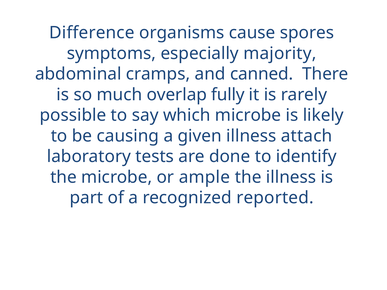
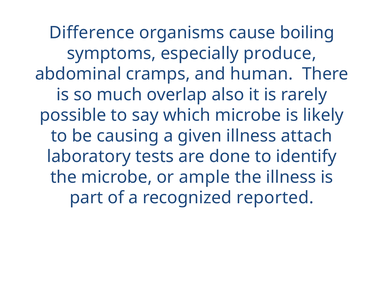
spores: spores -> boiling (307, 33)
majority: majority -> produce (280, 53)
canned: canned -> human (261, 74)
fully: fully -> also (228, 95)
